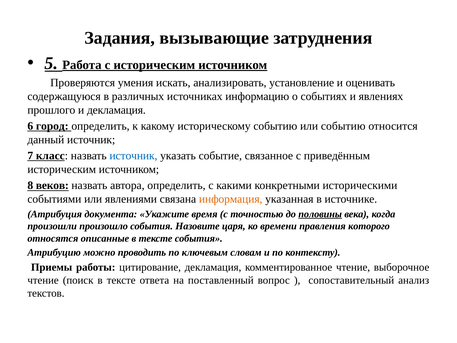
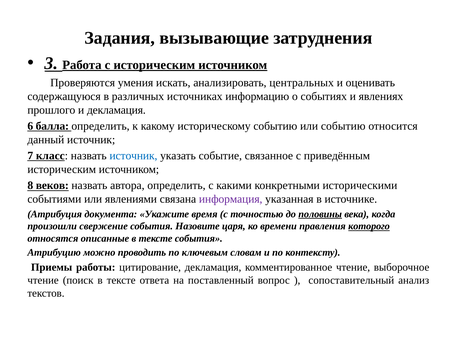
5: 5 -> 3 (51, 63)
установление: установление -> центральных (302, 83)
город: город -> балла (52, 126)
информация colour: orange -> purple (231, 199)
произошло: произошло -> свержение (104, 226)
которого underline: none -> present (369, 226)
